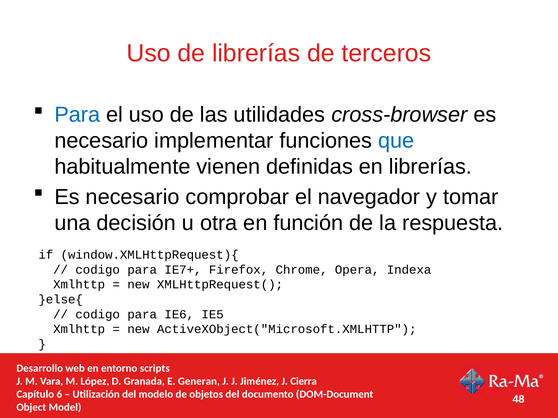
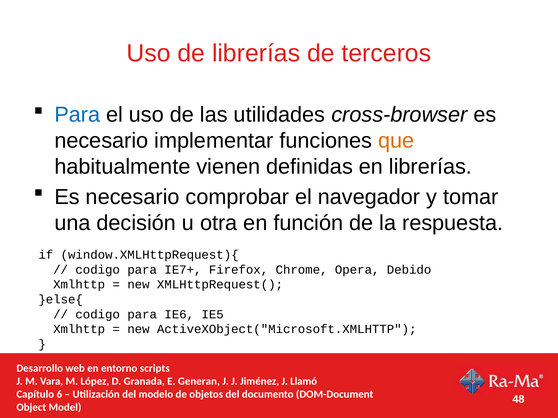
que colour: blue -> orange (396, 141)
Indexa: Indexa -> Debido (409, 270)
Cierra: Cierra -> Llamó (304, 382)
